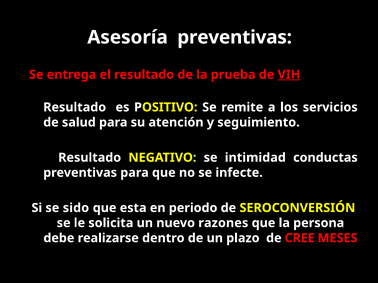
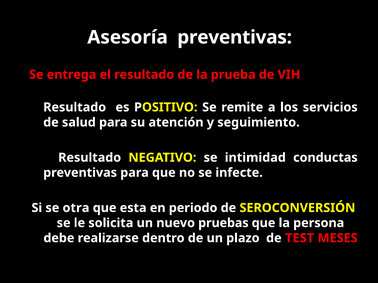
VIH underline: present -> none (289, 75)
sido: sido -> otra (76, 208)
razones: razones -> pruebas (223, 223)
CREE: CREE -> TEST (300, 238)
